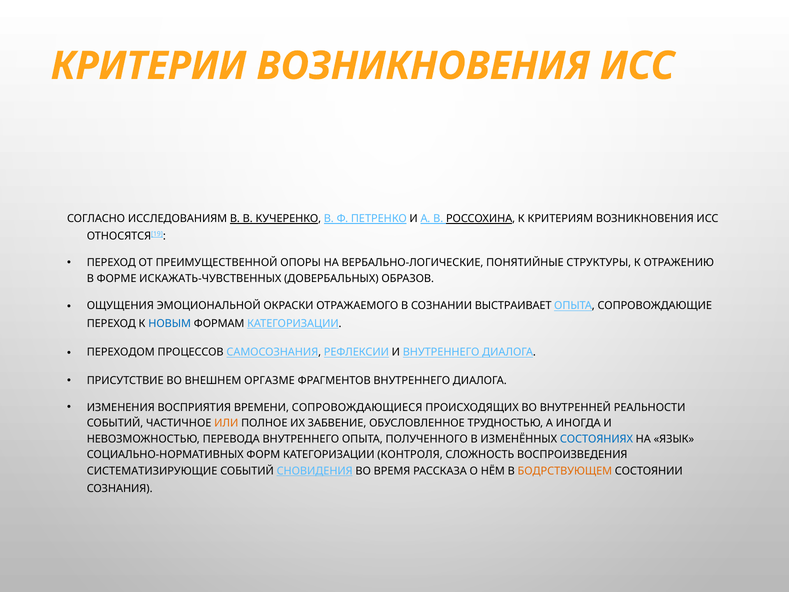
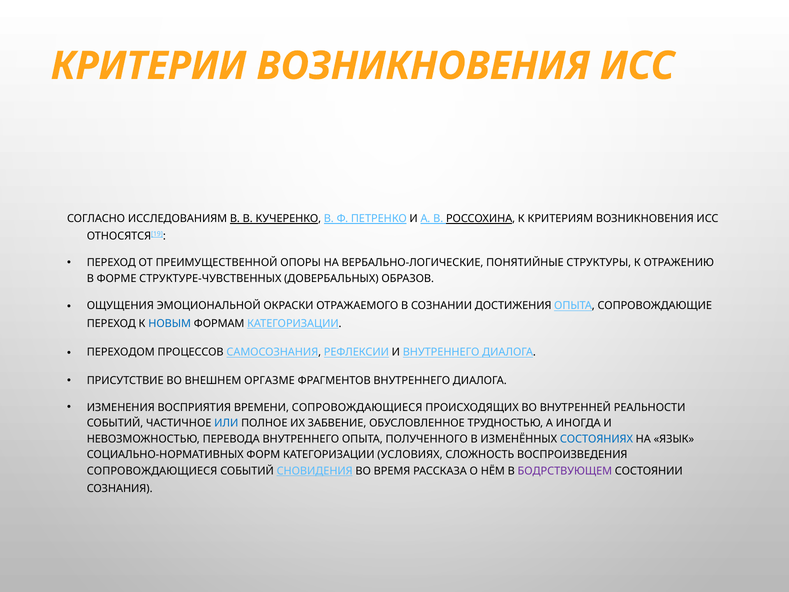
ИСКАЖАТЬ-ЧУВСТВЕННЫХ: ИСКАЖАТЬ-ЧУВСТВЕННЫХ -> СТРУКТУРЕ-ЧУВСТВЕННЫХ (210, 278)
ВЫСТРАИВАЕТ: ВЫСТРАИВАЕТ -> ДОСТИЖЕНИЯ (513, 306)
ИЛИ colour: orange -> blue (226, 423)
КОНТРОЛЯ: КОНТРОЛЯ -> УСЛОВИЯХ (410, 455)
СИСТЕМАТИЗИРУЮЩИЕ: СИСТЕМАТИЗИРУЮЩИЕ -> СОПРОВОЖДАЮЩИЕСЯ (152, 471)
БОДРСТВУЮЩЕМ colour: orange -> purple (565, 471)
